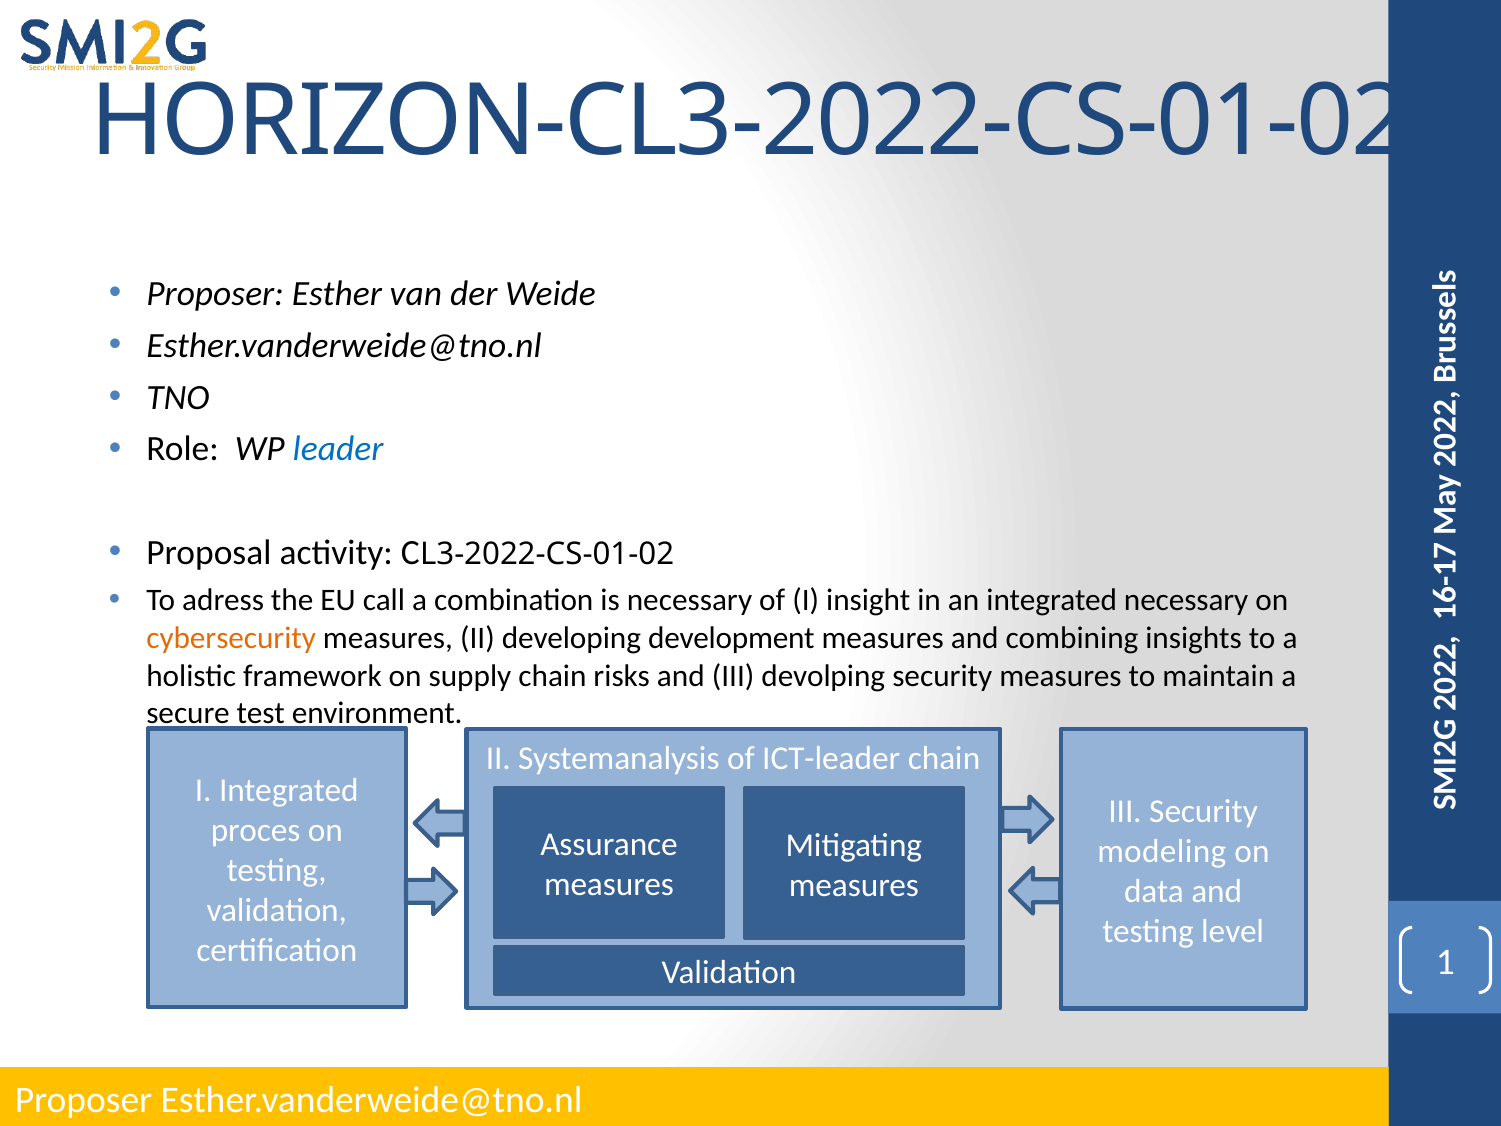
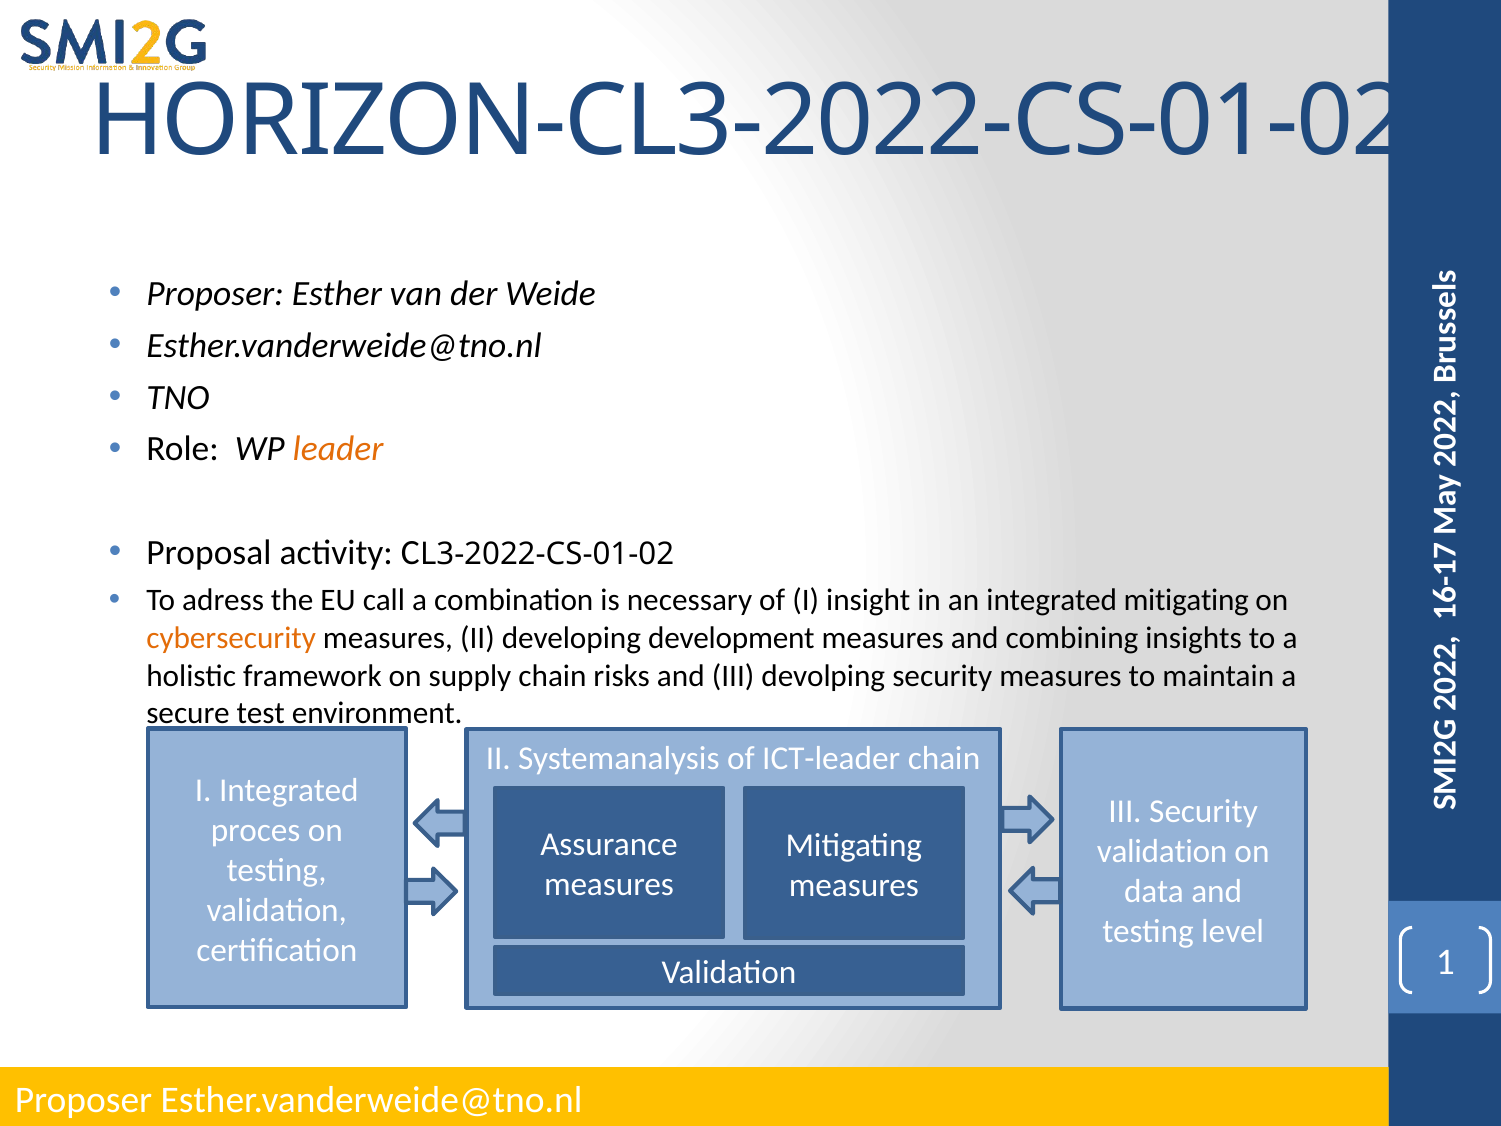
leader colour: blue -> orange (338, 449)
integrated necessary: necessary -> mitigating (1186, 601)
modeling: modeling -> validation (1162, 851)
